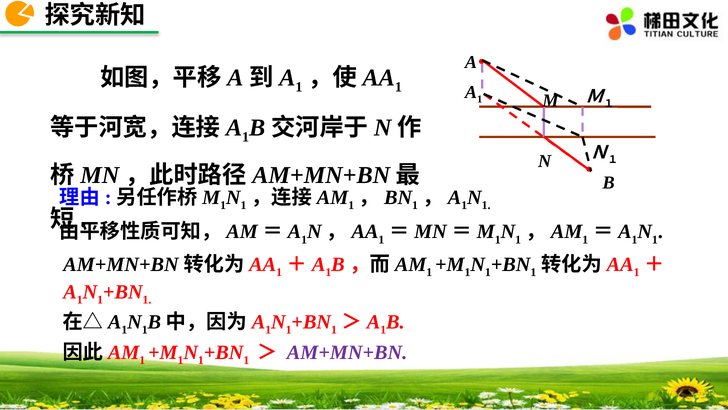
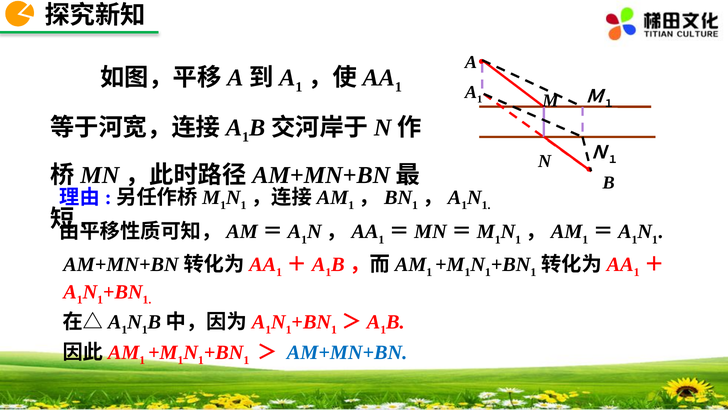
AM+MN+BN colour: purple -> blue (347, 352)
